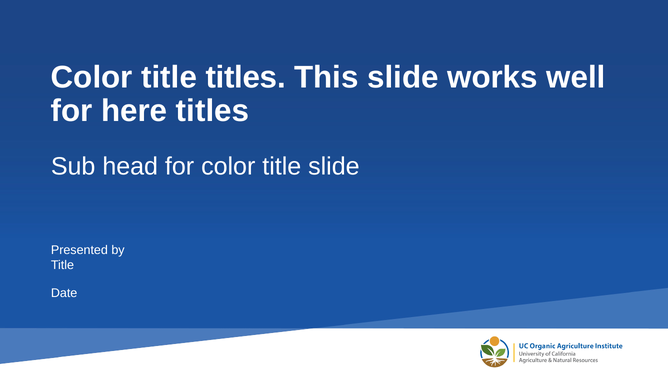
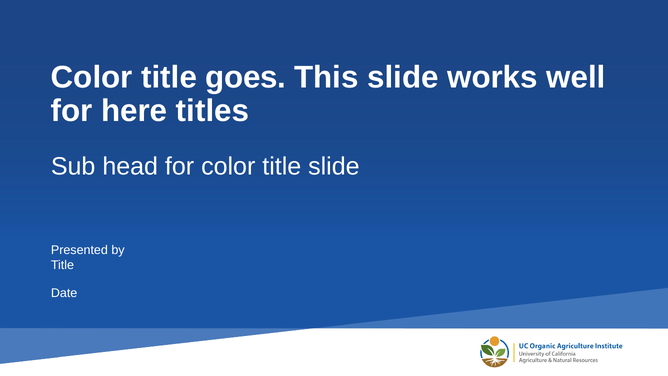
title titles: titles -> goes (246, 77)
